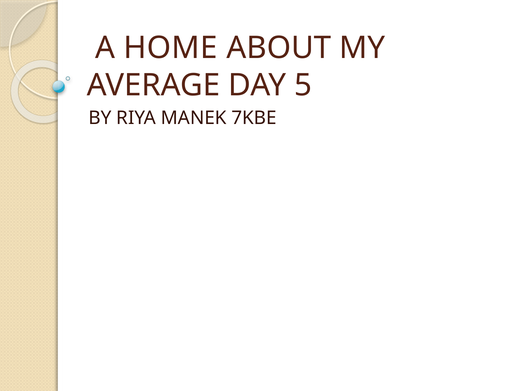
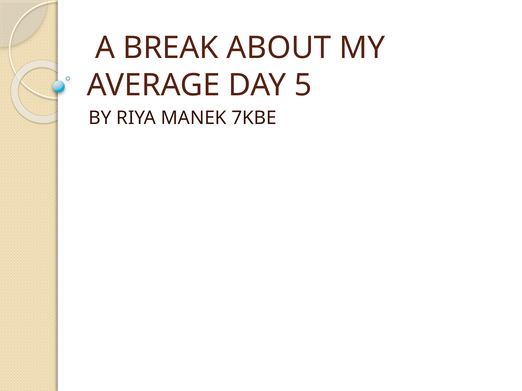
HOME: HOME -> BREAK (171, 48)
